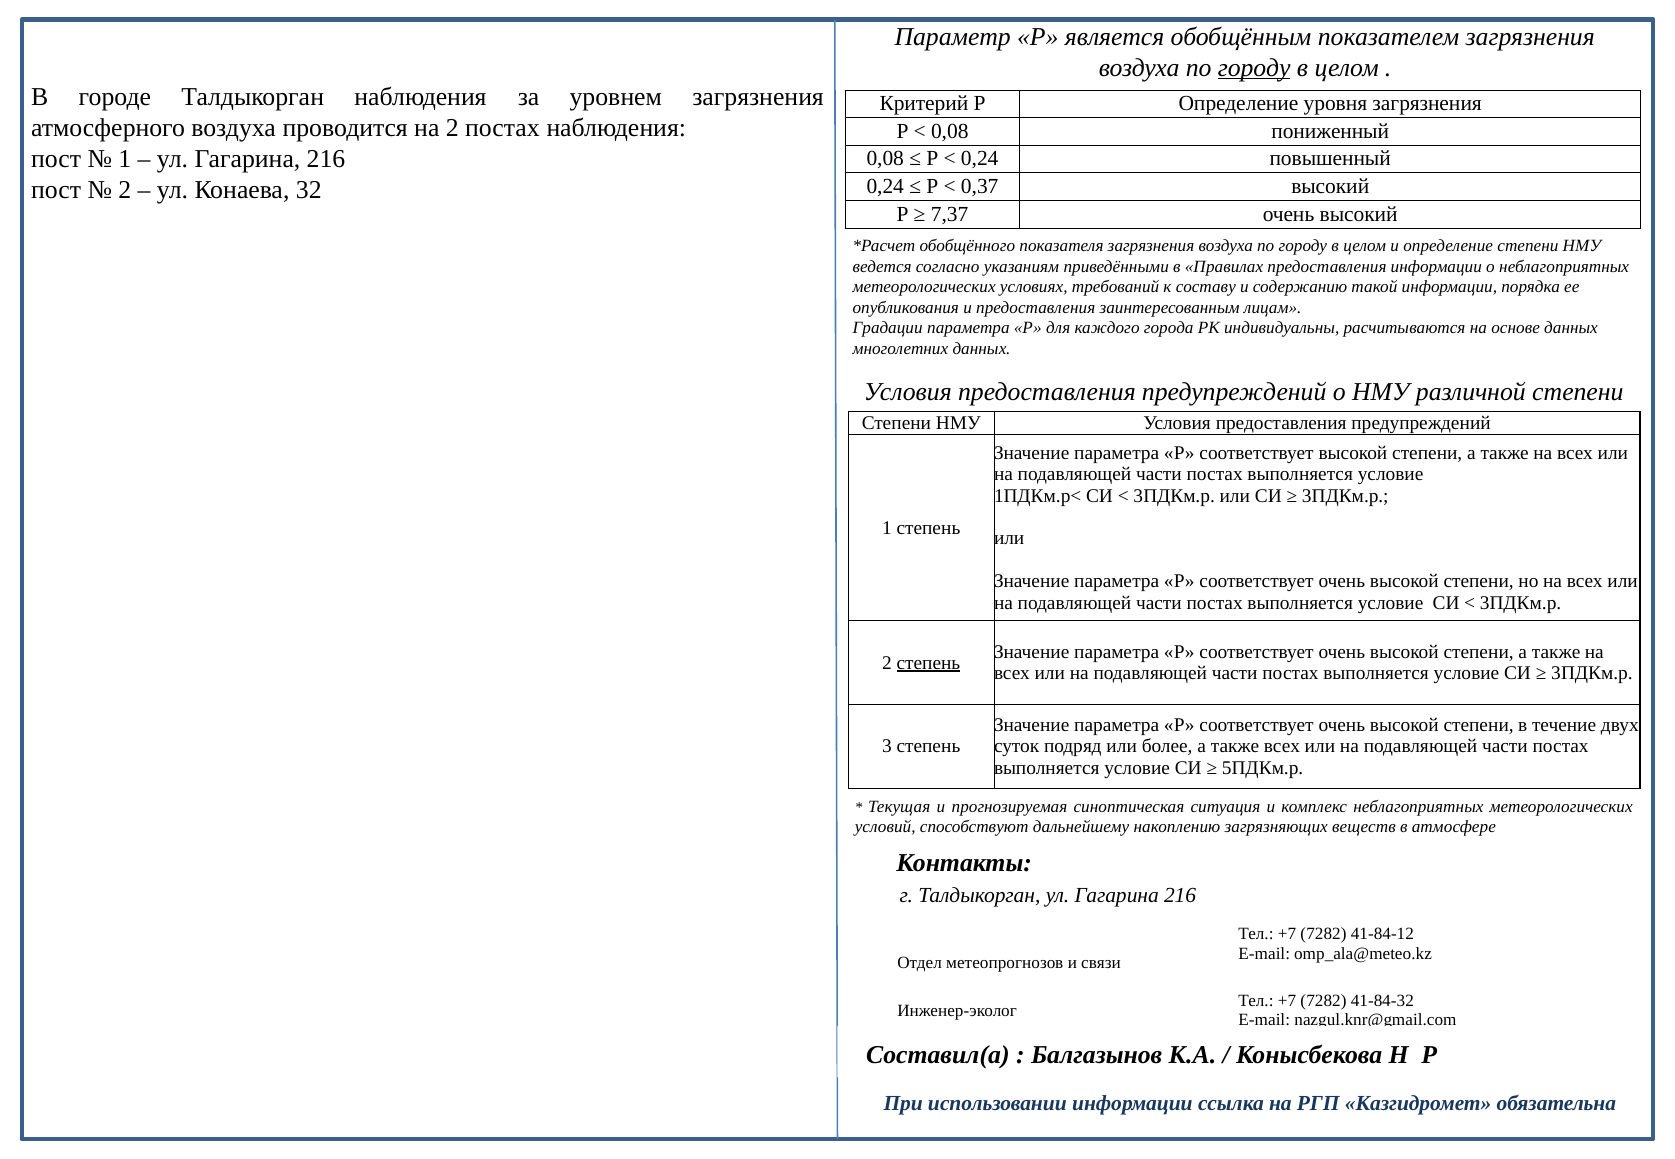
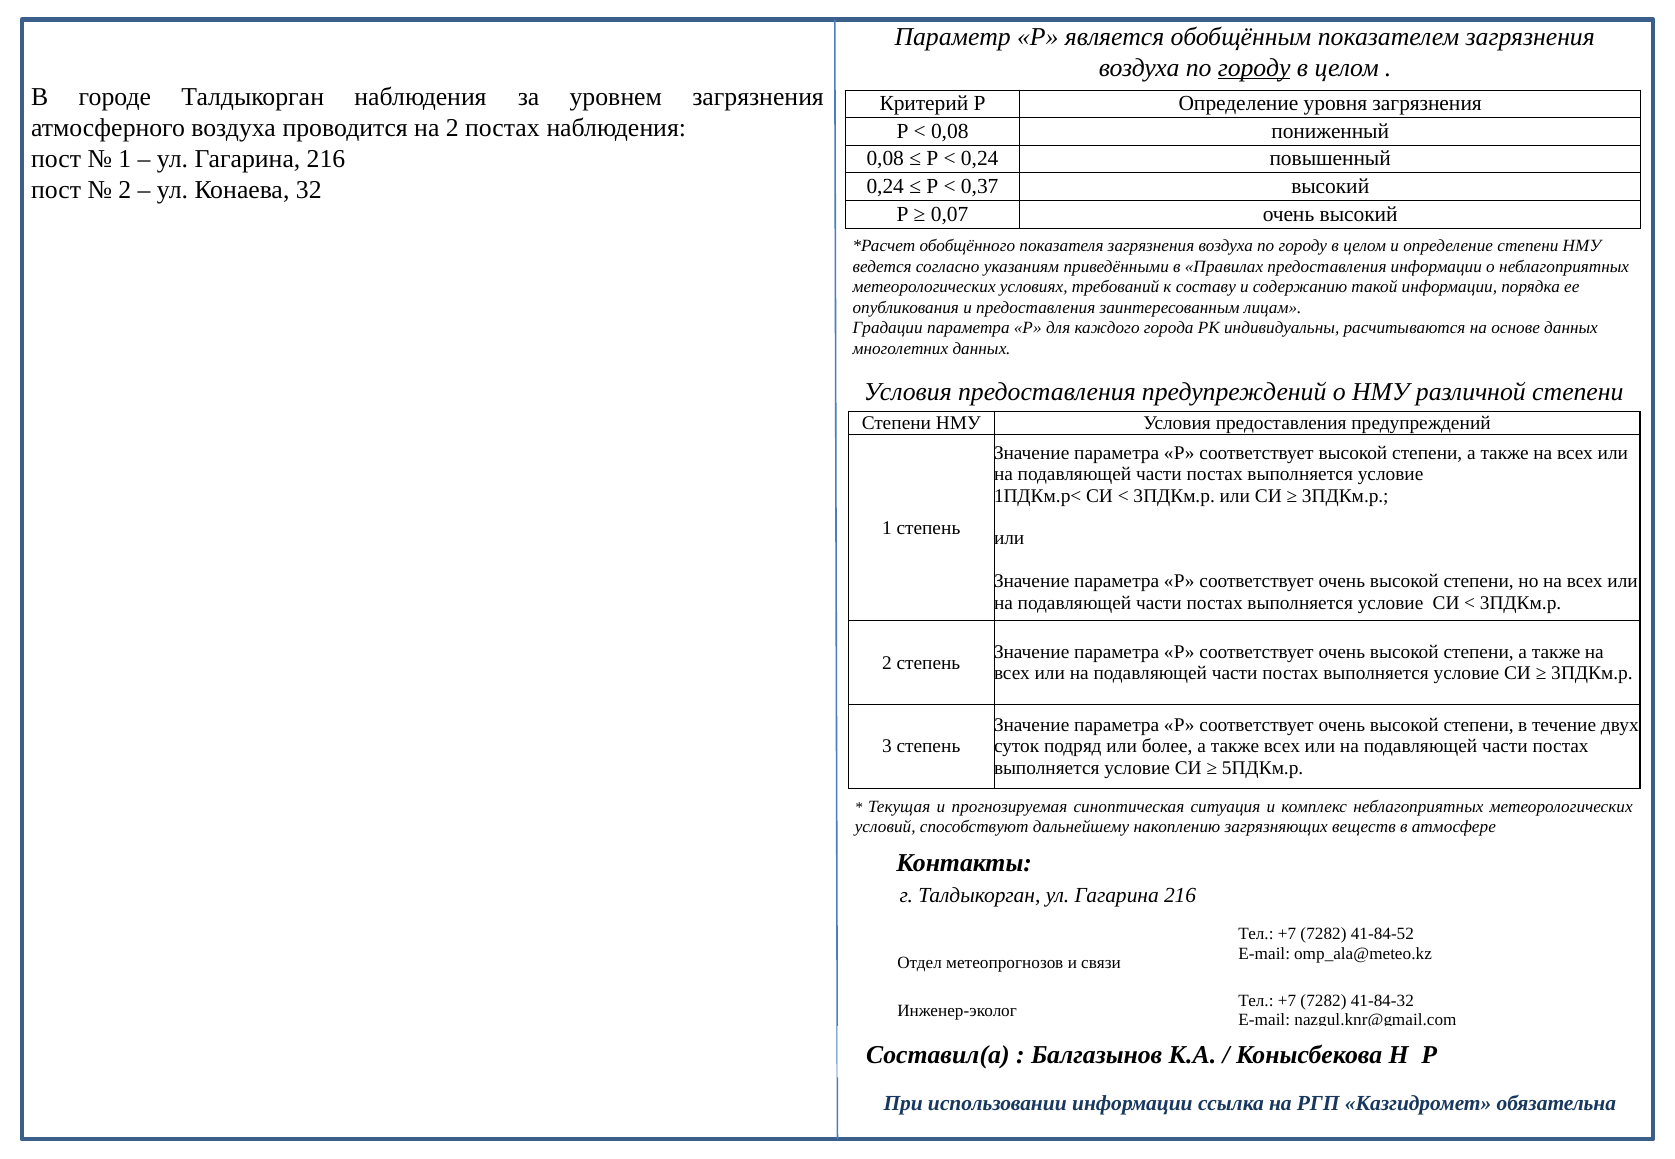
7,37: 7,37 -> 0,07 (950, 214)
степень underline: present -> none (928, 663)
41-84-12: 41-84-12 -> 41-84-52 (1382, 935)
